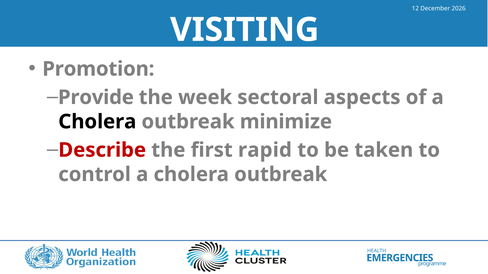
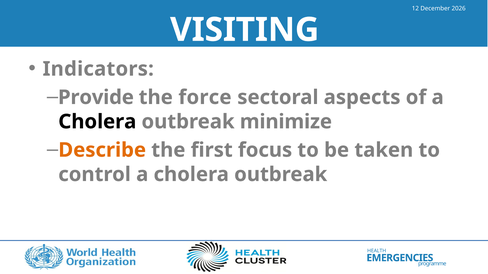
Promotion: Promotion -> Indicators (98, 69)
week: week -> force (205, 97)
Describe colour: red -> orange (102, 150)
rapid: rapid -> focus (265, 150)
